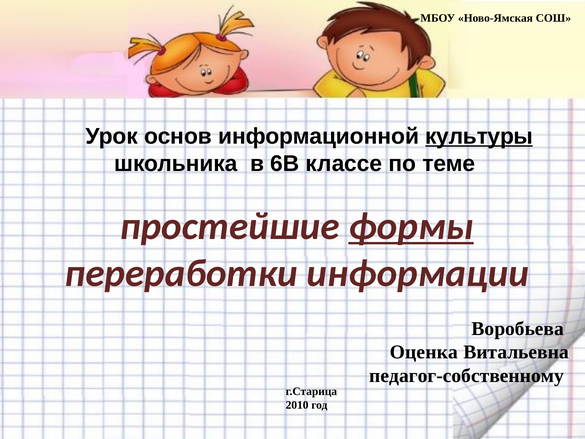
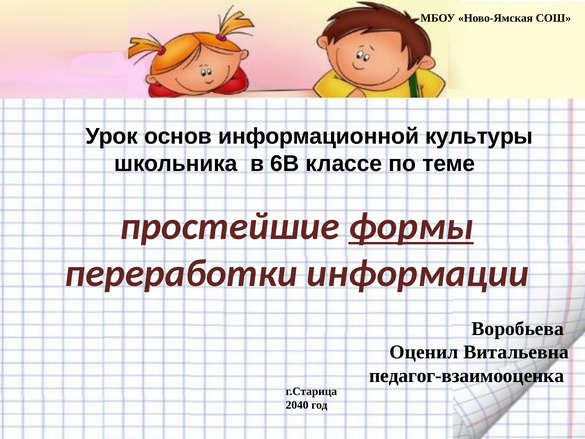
культуры underline: present -> none (479, 136)
Оценка: Оценка -> Оценил (424, 352)
педагог-собственному: педагог-собственному -> педагог-взаимооценка (467, 375)
2010: 2010 -> 2040 (297, 405)
